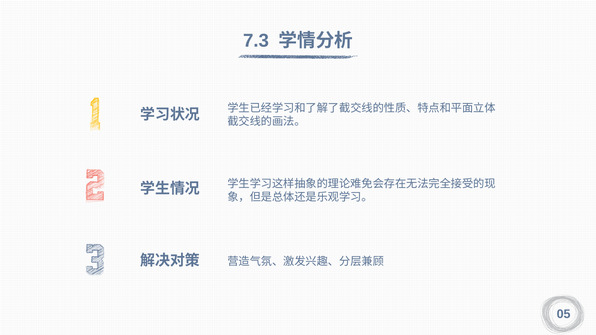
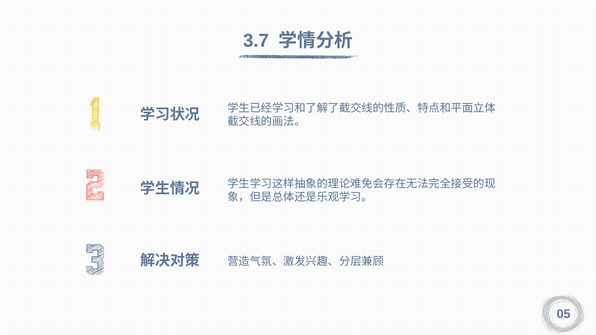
7.3: 7.3 -> 3.7 (256, 41)
